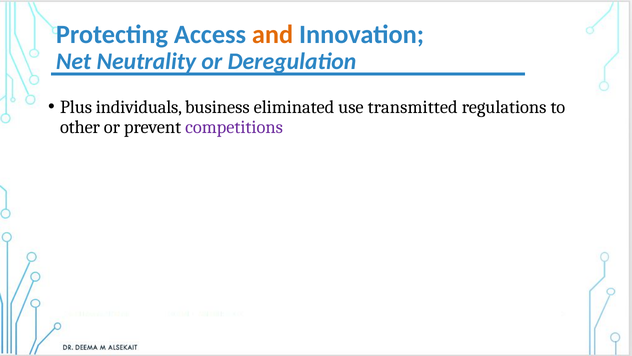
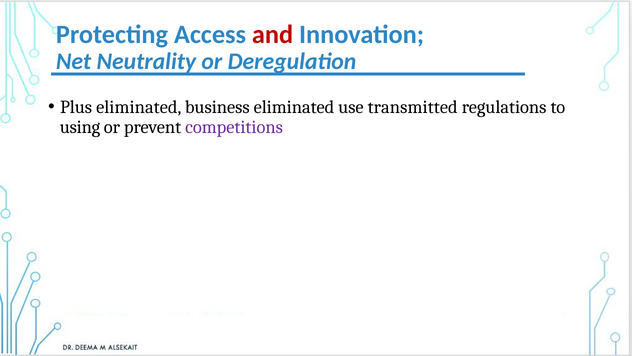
and colour: orange -> red (273, 34)
Plus individuals: individuals -> eliminated (139, 107)
other: other -> using (80, 127)
